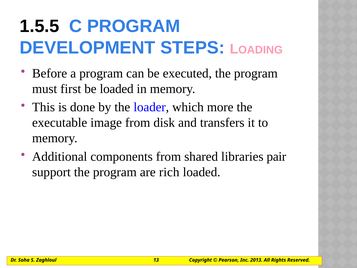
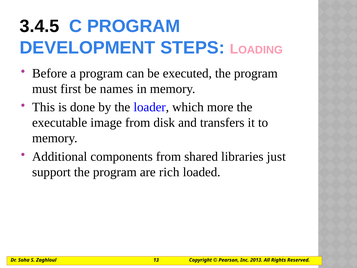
1.5.5: 1.5.5 -> 3.4.5 (39, 26)
be loaded: loaded -> names (117, 89)
pair: pair -> just (276, 156)
